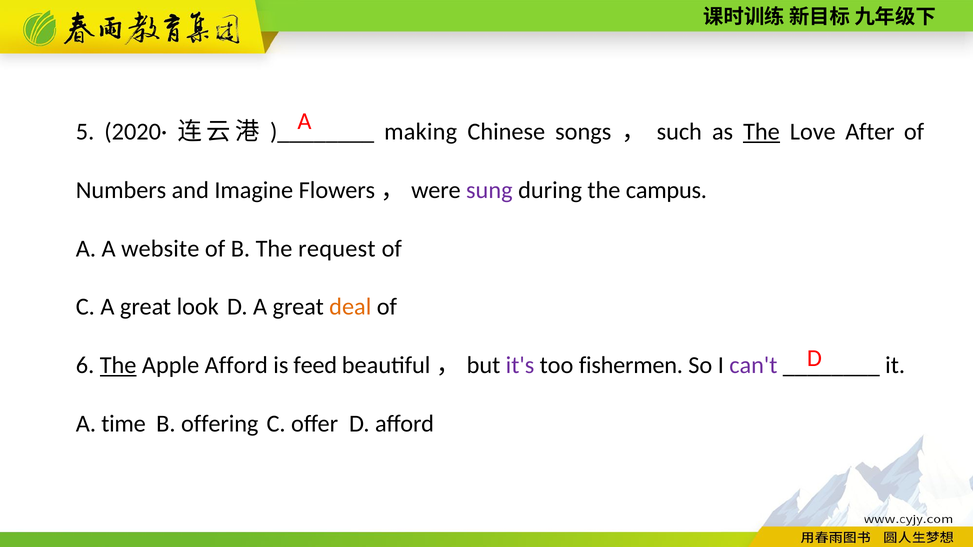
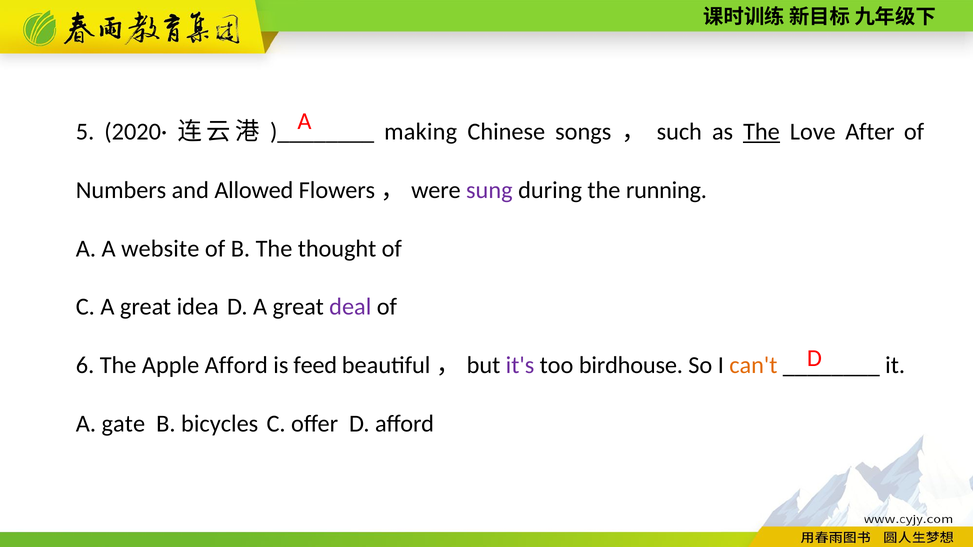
Imagine: Imagine -> Allowed (254, 190)
campus: campus -> running (666, 190)
request: request -> thought (337, 249)
look: look -> idea (198, 307)
deal colour: orange -> purple (350, 307)
The underline: present -> none (118, 365)
fishermen: fishermen -> birdhouse (631, 365)
can't colour: purple -> orange (753, 365)
time: time -> gate (123, 424)
offering: offering -> bicycles (220, 424)
